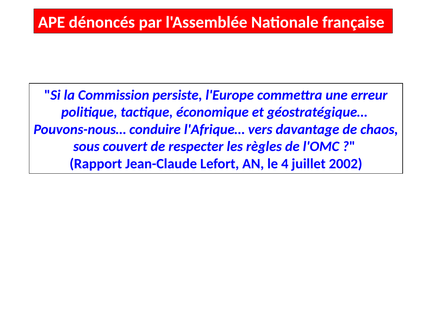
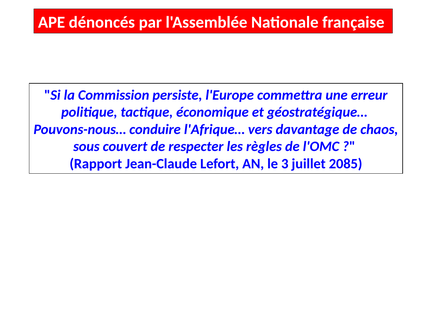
4: 4 -> 3 (285, 164)
2002: 2002 -> 2085 (346, 164)
